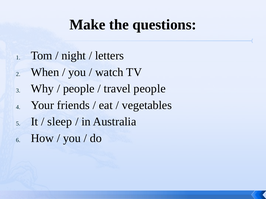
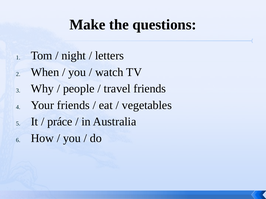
travel people: people -> friends (150, 89)
sleep: sleep -> práce (60, 122)
